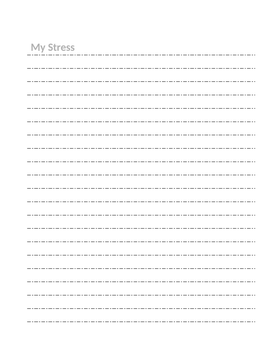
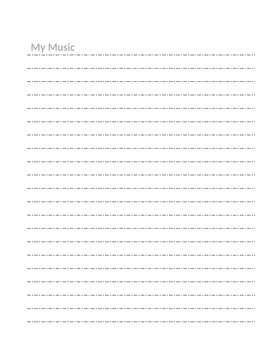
Stress: Stress -> Music (61, 47)
